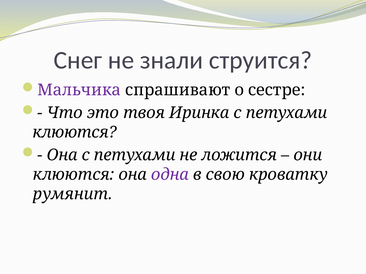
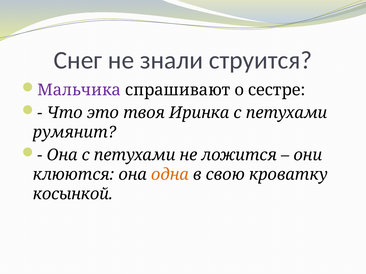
клюются: клюются -> румянит (75, 133)
одна colour: purple -> orange (170, 175)
румянит: румянит -> косынкой (73, 194)
